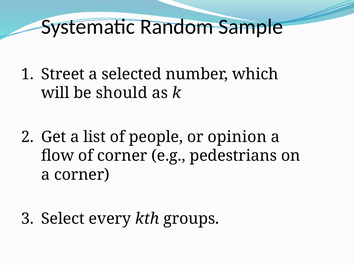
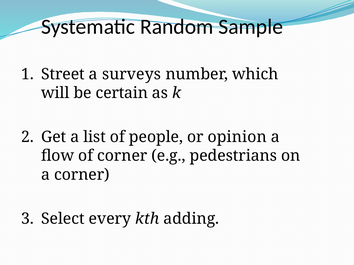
selected: selected -> surveys (131, 74)
should: should -> certain (122, 93)
groups: groups -> adding (191, 219)
